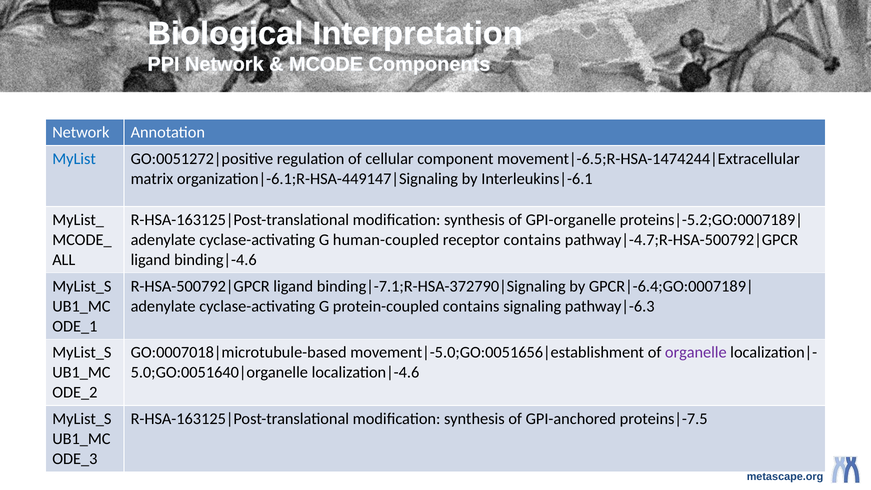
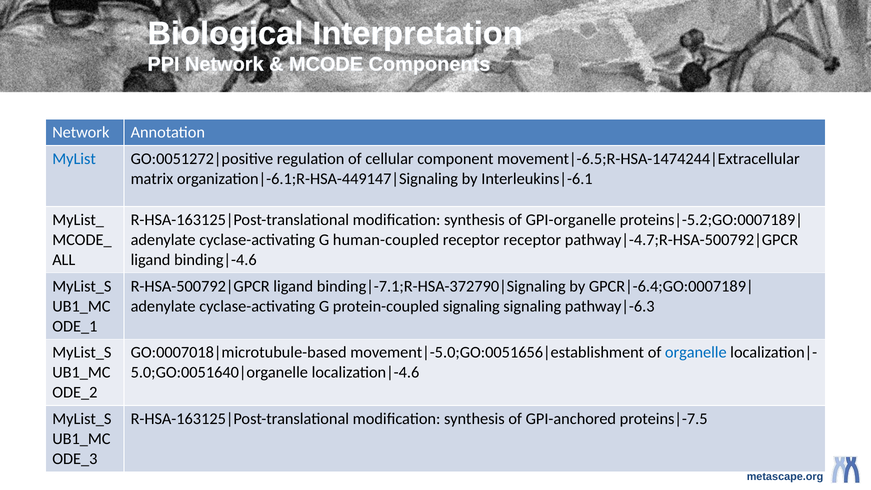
receptor contains: contains -> receptor (532, 240)
protein-coupled contains: contains -> signaling (471, 306)
organelle colour: purple -> blue (696, 353)
